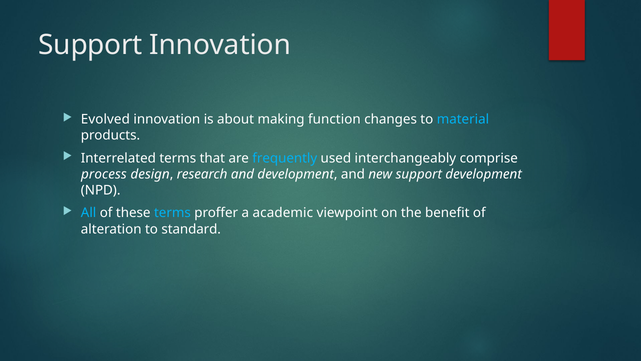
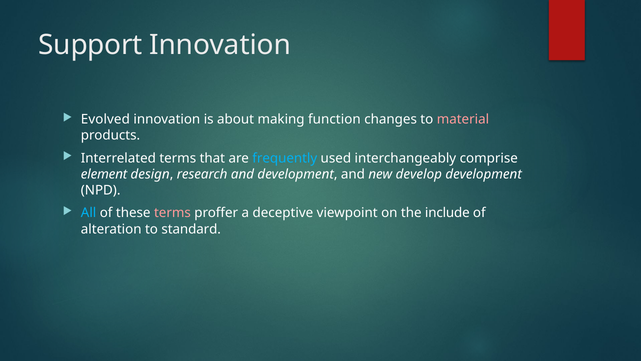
material colour: light blue -> pink (463, 119)
process: process -> element (104, 174)
new support: support -> develop (419, 174)
terms colour: light blue -> pink (172, 213)
academic: academic -> deceptive (283, 213)
benefit: benefit -> include (447, 213)
